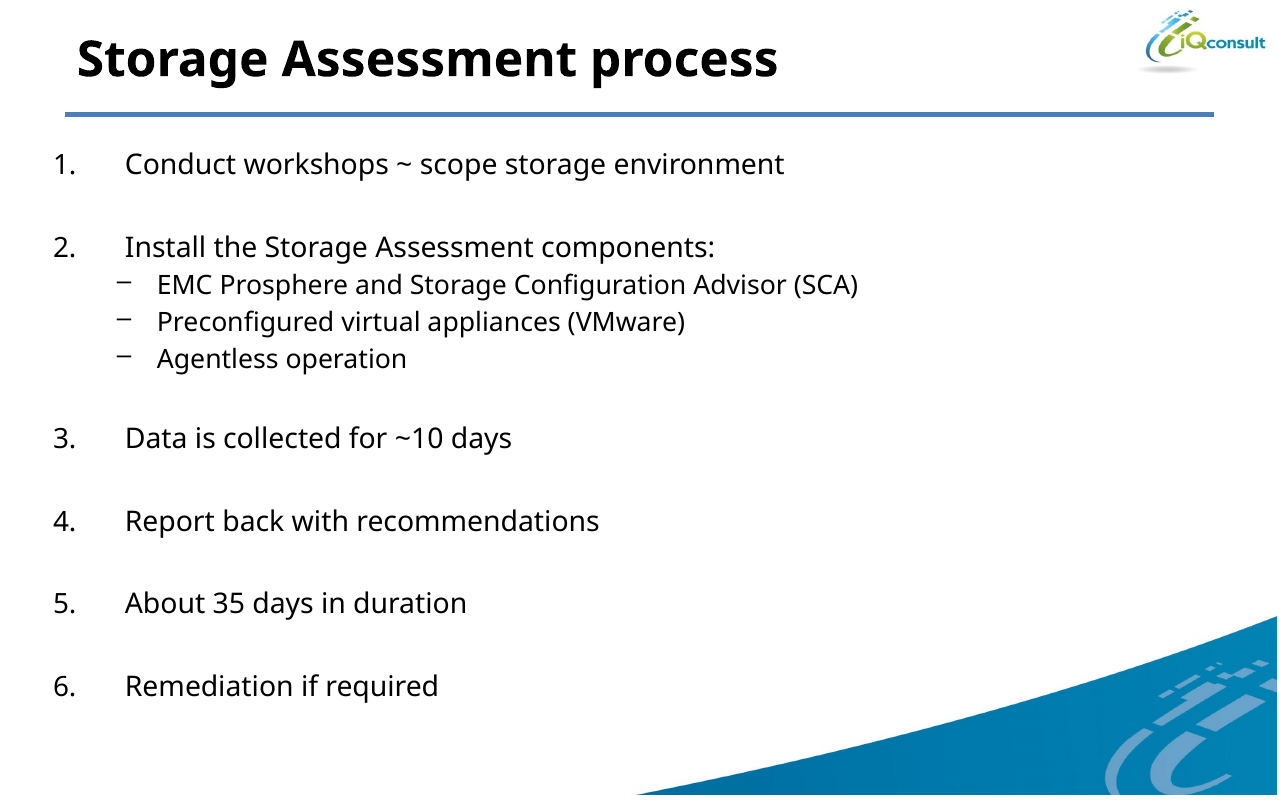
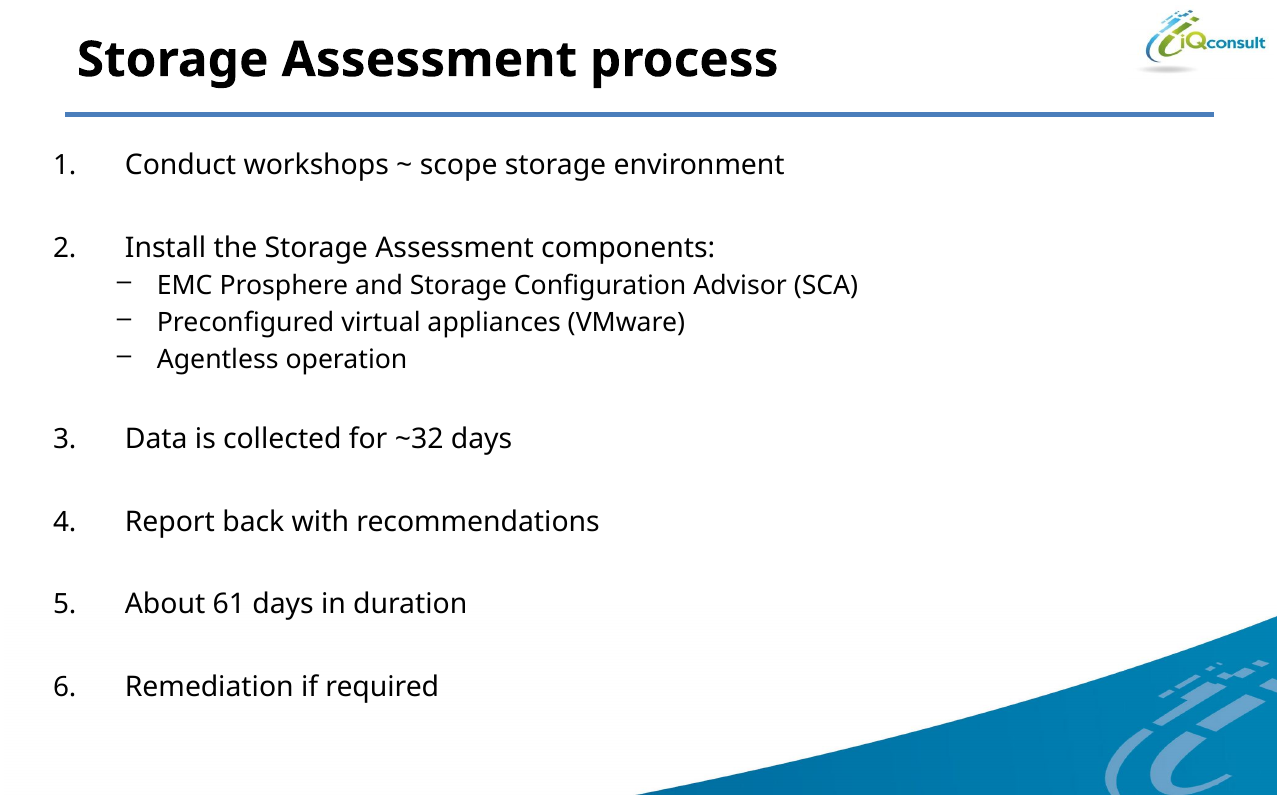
~10: ~10 -> ~32 (419, 439)
35: 35 -> 61 (229, 604)
